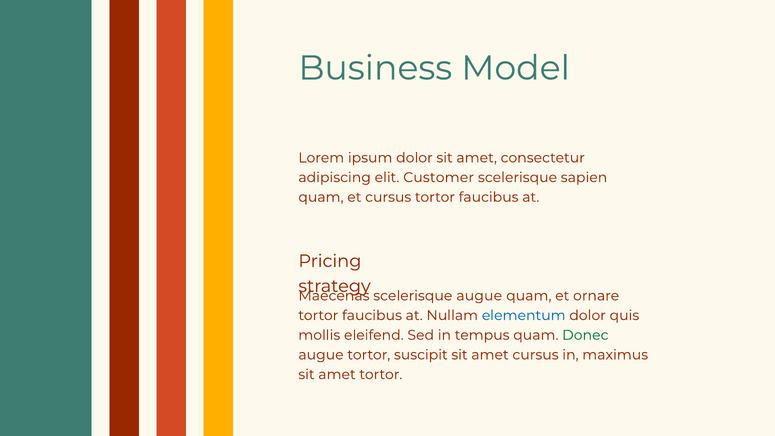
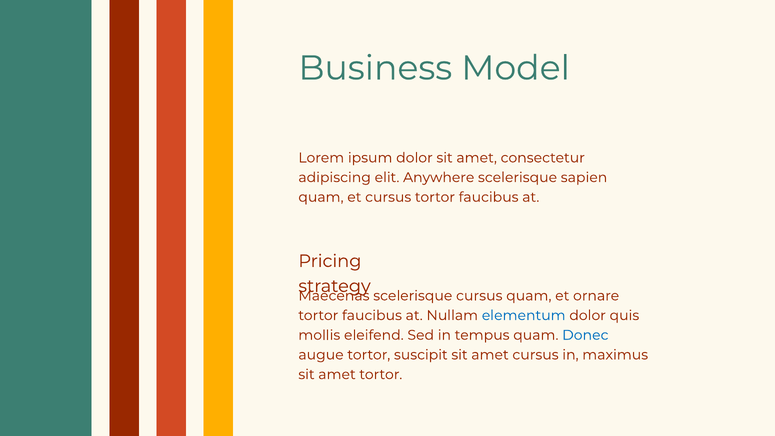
Customer: Customer -> Anywhere (439, 177)
scelerisque augue: augue -> cursus (479, 296)
Donec colour: green -> blue (585, 335)
